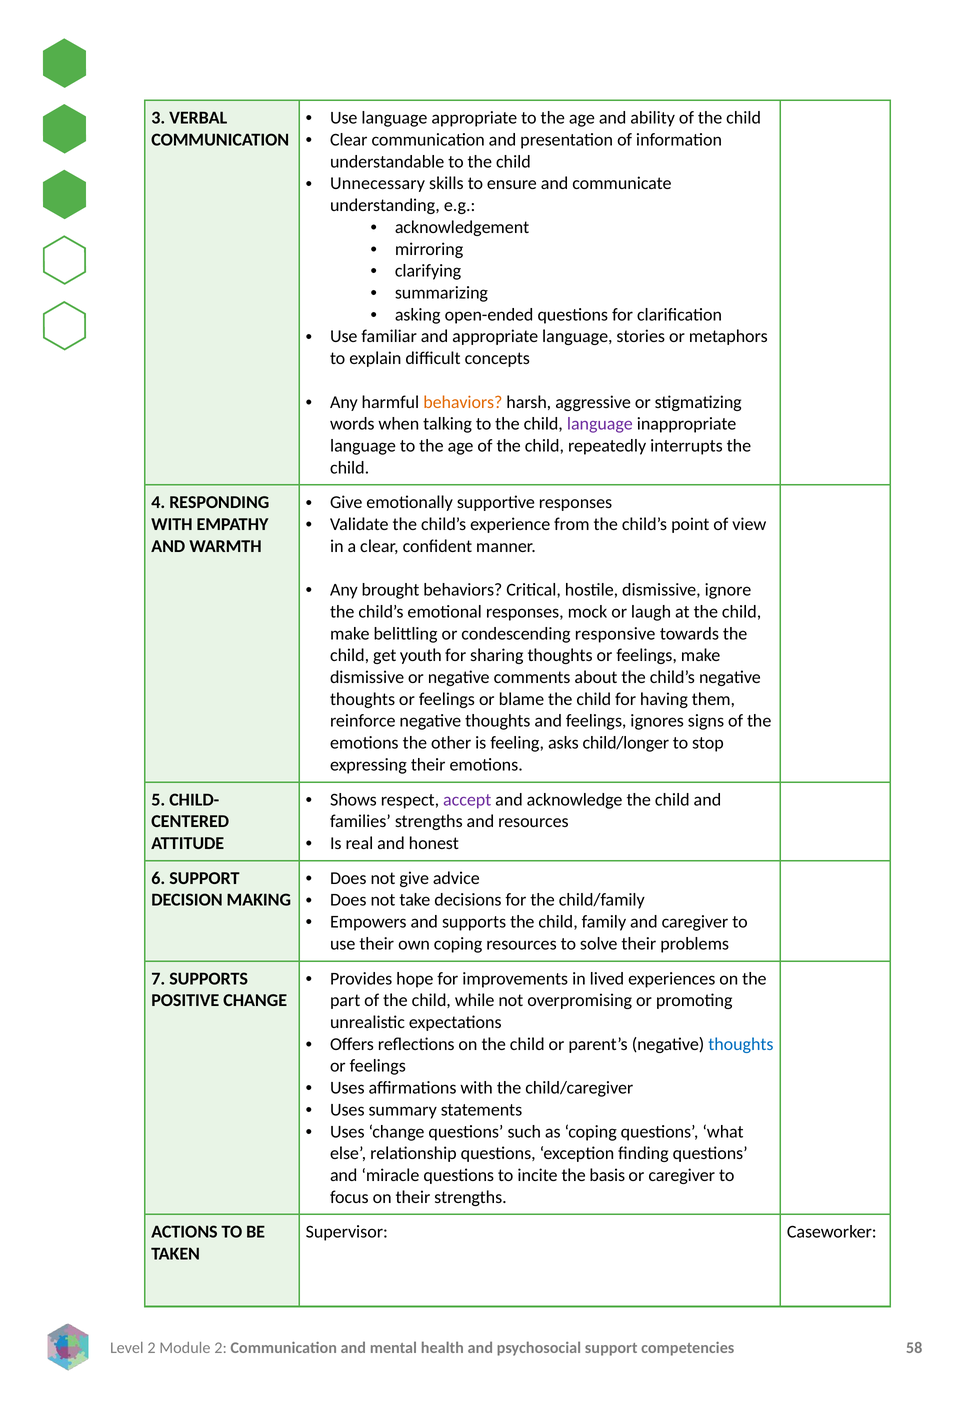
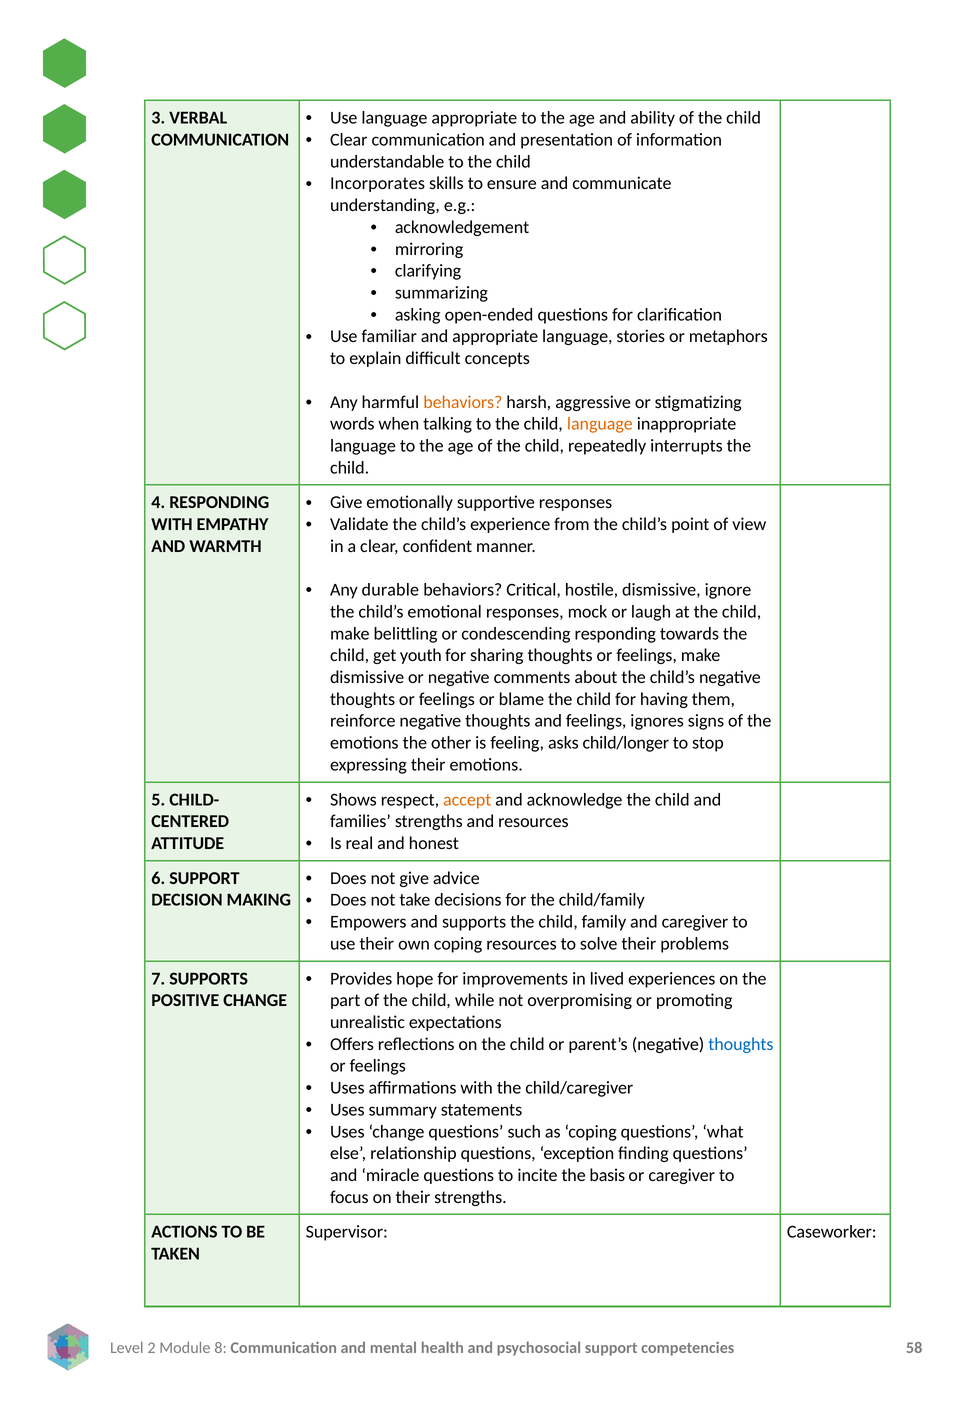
Unnecessary: Unnecessary -> Incorporates (377, 184)
language colour: purple -> orange (600, 424)
brought: brought -> durable (390, 590)
condescending responsive: responsive -> responding (615, 634)
accept colour: purple -> orange (467, 800)
2: 2 -> 8 (221, 1348)
